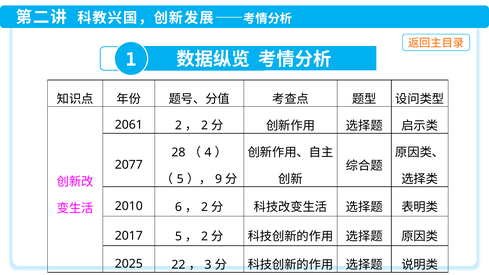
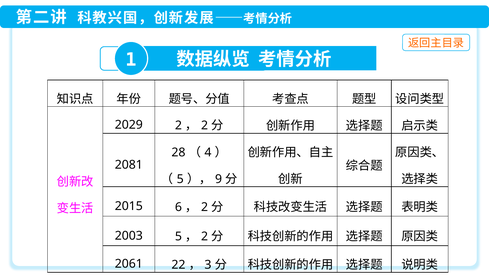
2061: 2061 -> 2029 (129, 125)
2077: 2077 -> 2081 (129, 165)
2010: 2010 -> 2015 (129, 206)
2017: 2017 -> 2003 (129, 236)
2025: 2025 -> 2061 (129, 264)
